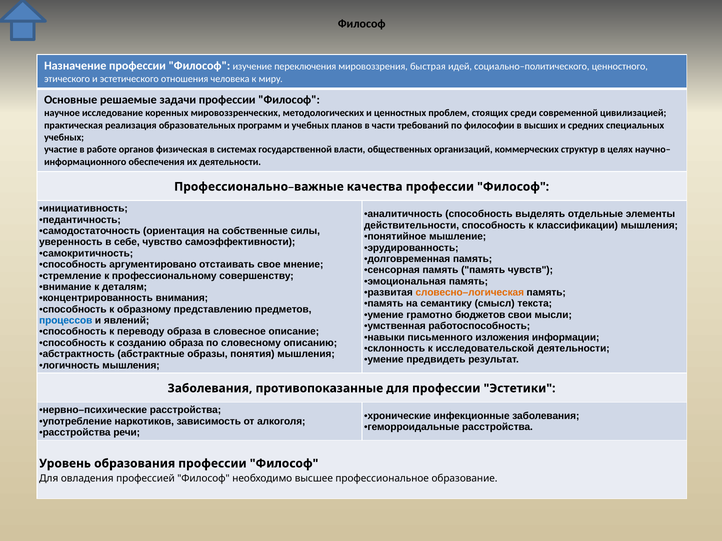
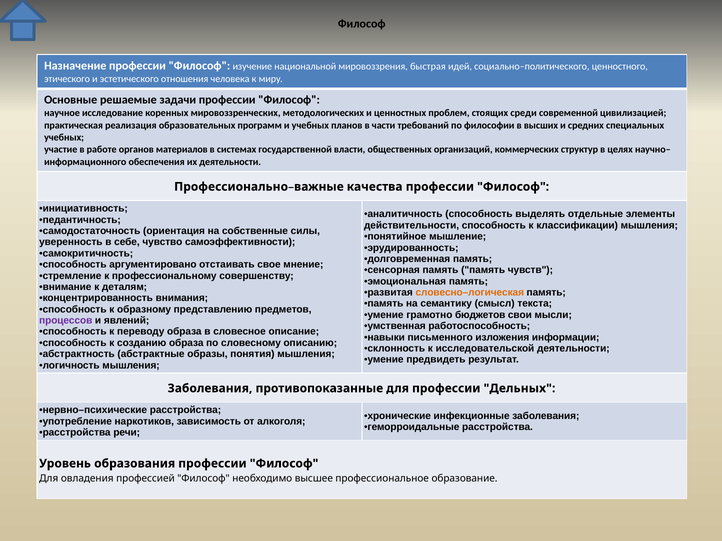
переключения: переключения -> национальной (305, 66)
физическая: физическая -> материалов (182, 150)
процессов colour: blue -> purple (66, 321)
Эстетики: Эстетики -> Дельных (519, 389)
